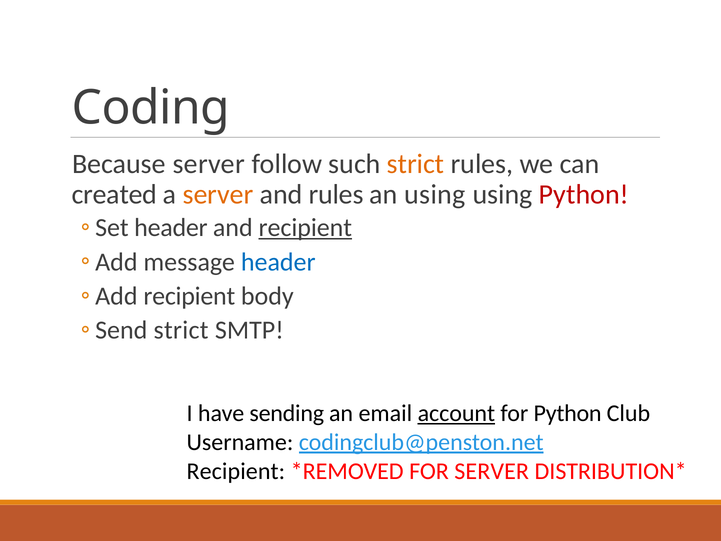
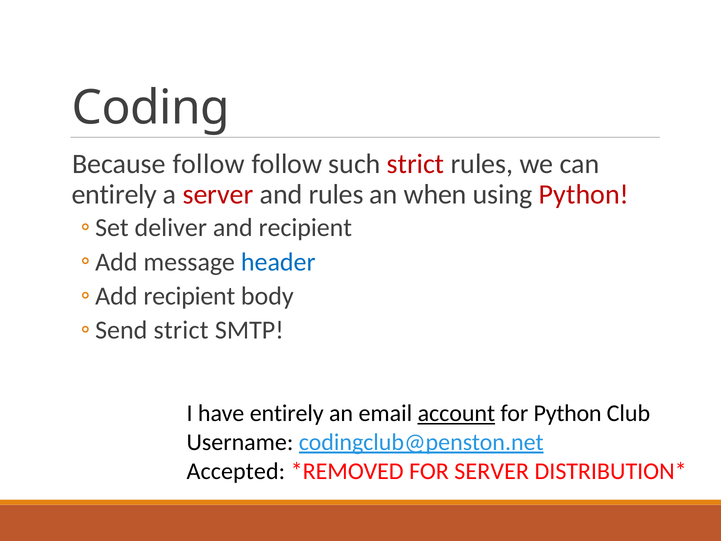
Because server: server -> follow (209, 164)
strict colour: orange -> red (416, 164)
created: created -> entirely (114, 194)
server colour: orange -> red (218, 194)
an using: using -> when (435, 194)
header: header -> deliver (171, 228)
recipient underline: present -> none (305, 228)
have sending: sending -> entirely (287, 413)
Recipient: Recipient -> Accepted (236, 471)
